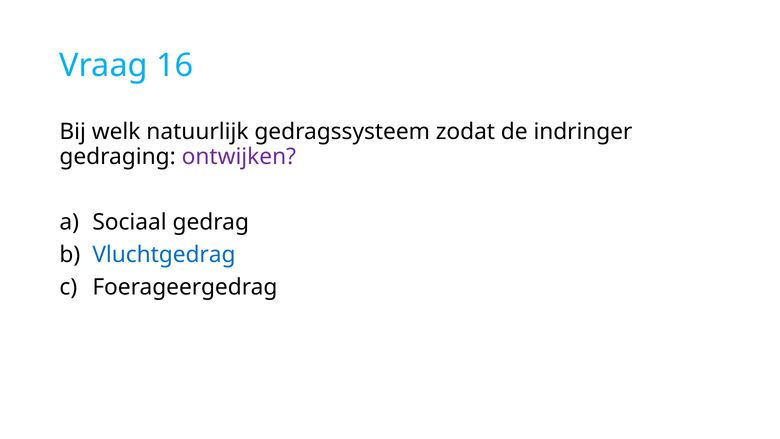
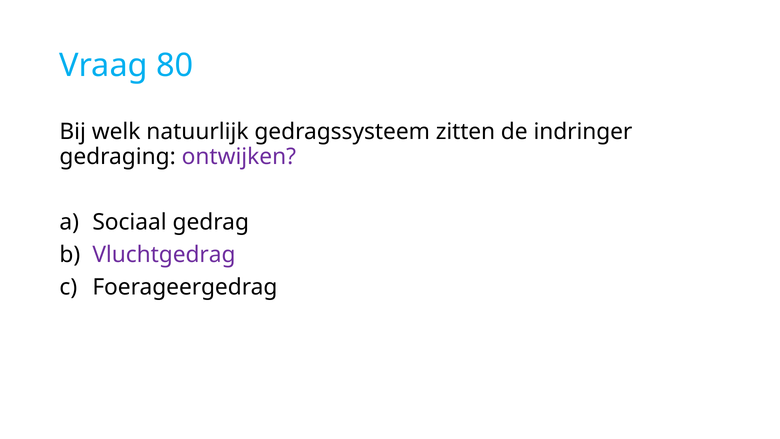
16: 16 -> 80 (175, 66)
zodat: zodat -> zitten (465, 132)
Vluchtgedrag colour: blue -> purple (164, 255)
